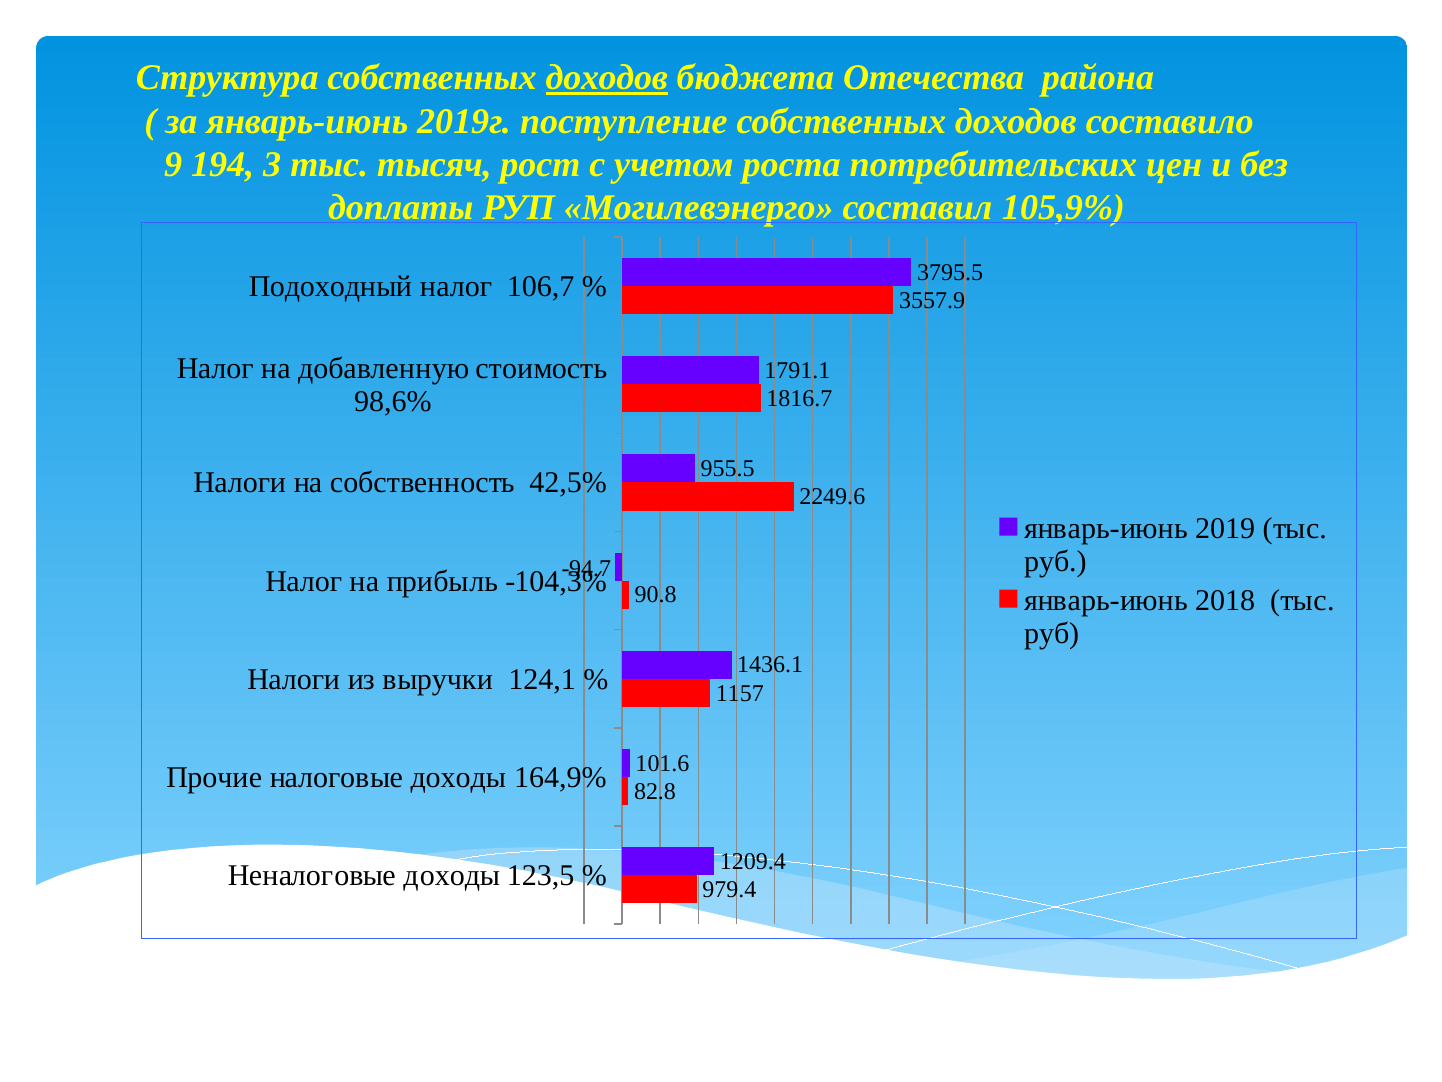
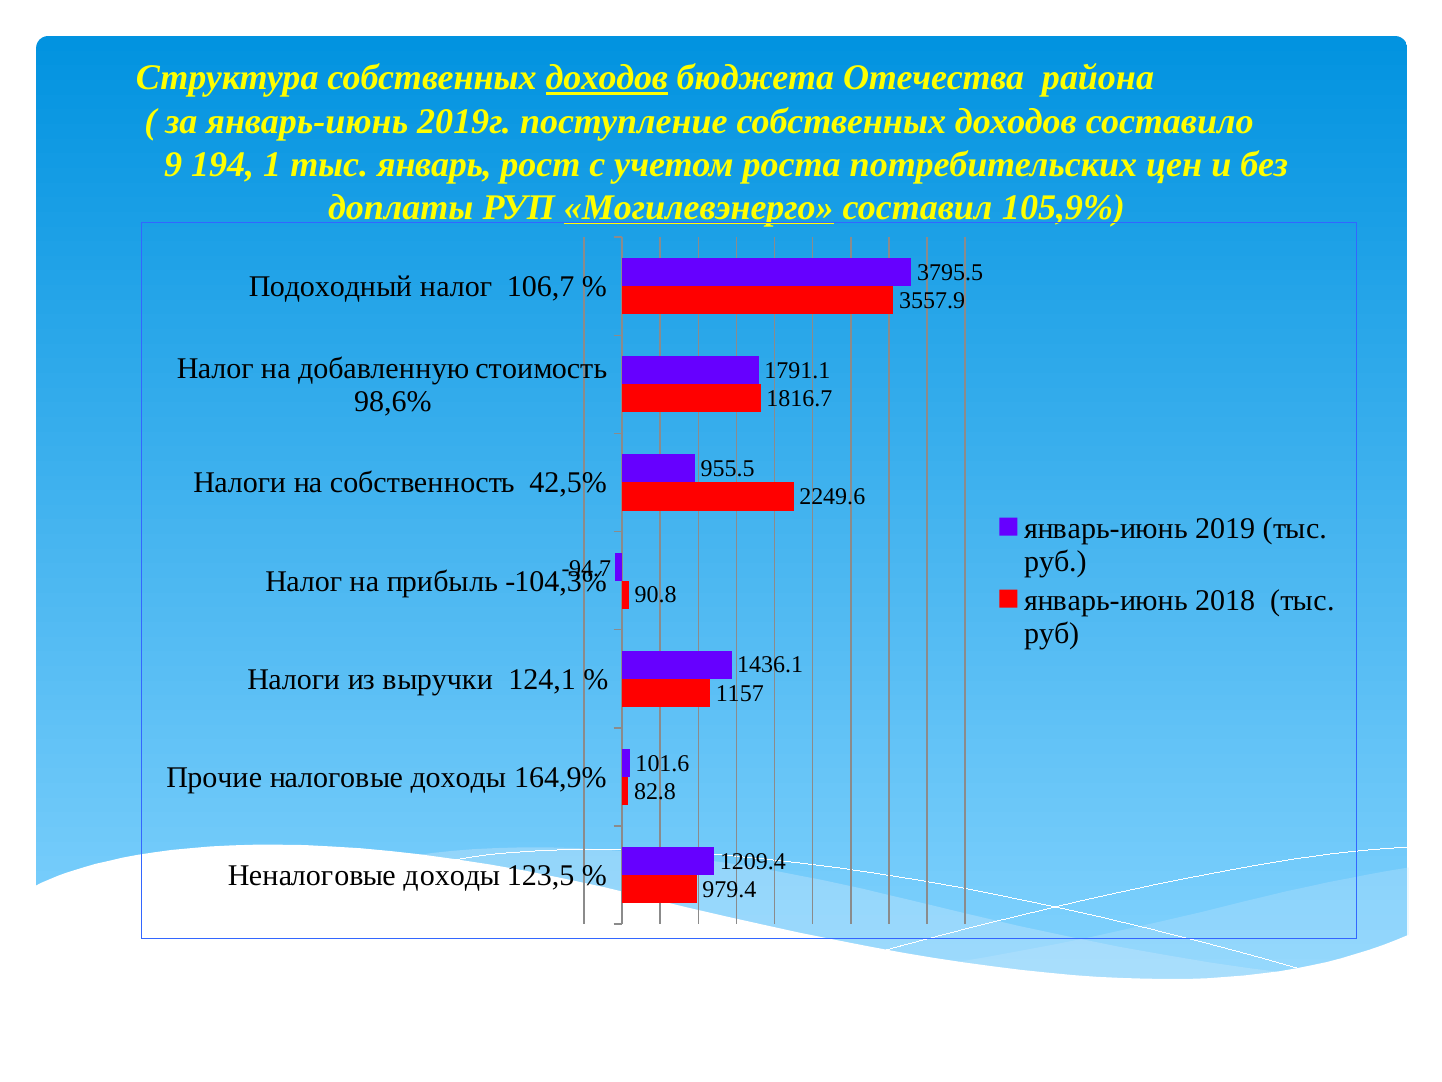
3: 3 -> 1 (272, 164)
тысяч: тысяч -> январь (434, 164)
Могилевэнерго underline: none -> present (699, 208)
